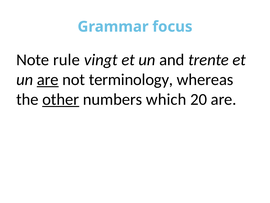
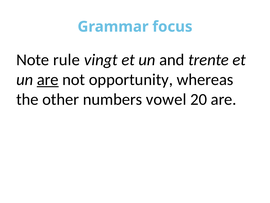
terminology: terminology -> opportunity (131, 79)
other underline: present -> none (61, 99)
which: which -> vowel (166, 99)
